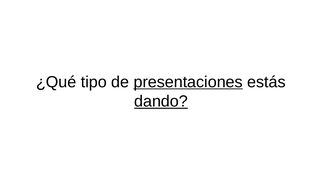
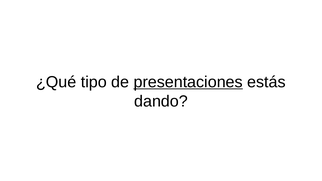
dando underline: present -> none (161, 101)
